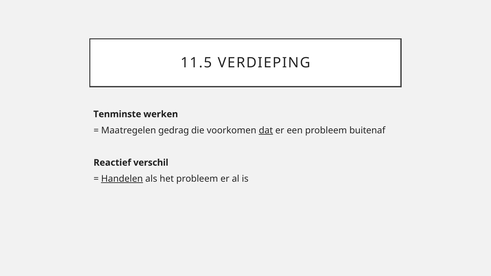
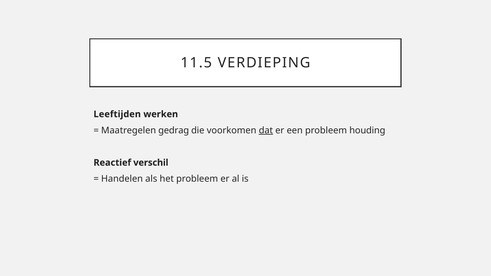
Tenminste: Tenminste -> Leeftijden (117, 114)
buitenaf: buitenaf -> houding (367, 130)
Handelen underline: present -> none (122, 179)
